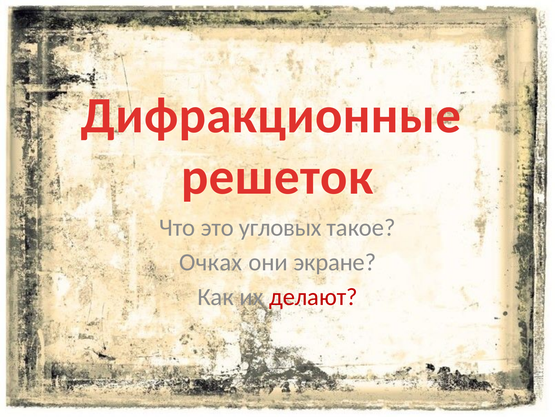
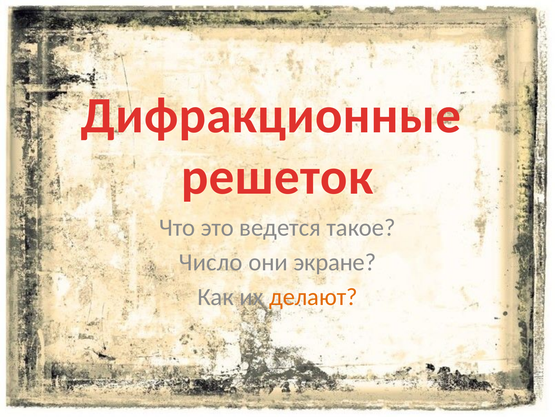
угловых: угловых -> ведется (280, 227)
Очках: Очках -> Число (211, 262)
делают colour: red -> orange (313, 297)
